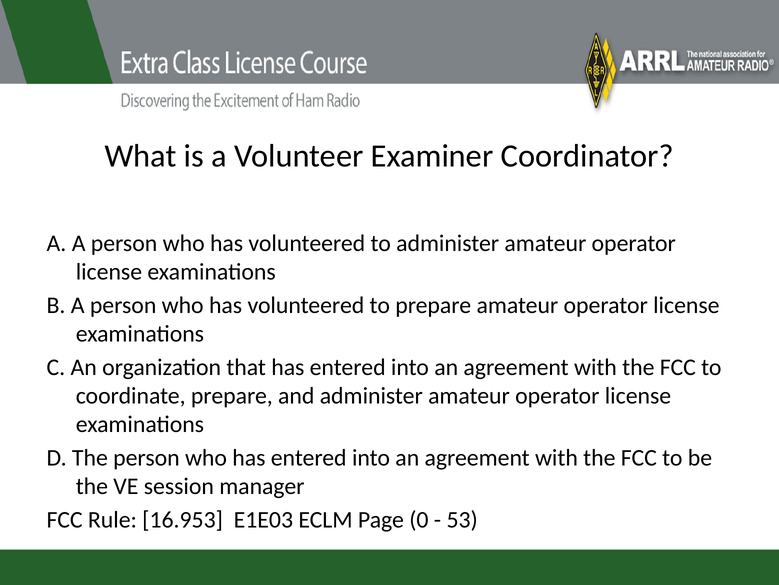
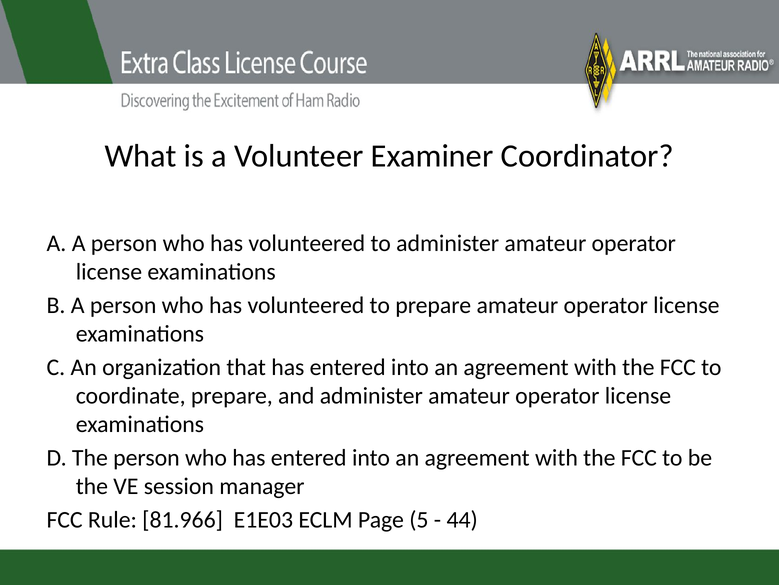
16.953: 16.953 -> 81.966 (183, 519)
0: 0 -> 5 (419, 519)
53: 53 -> 44 (462, 519)
